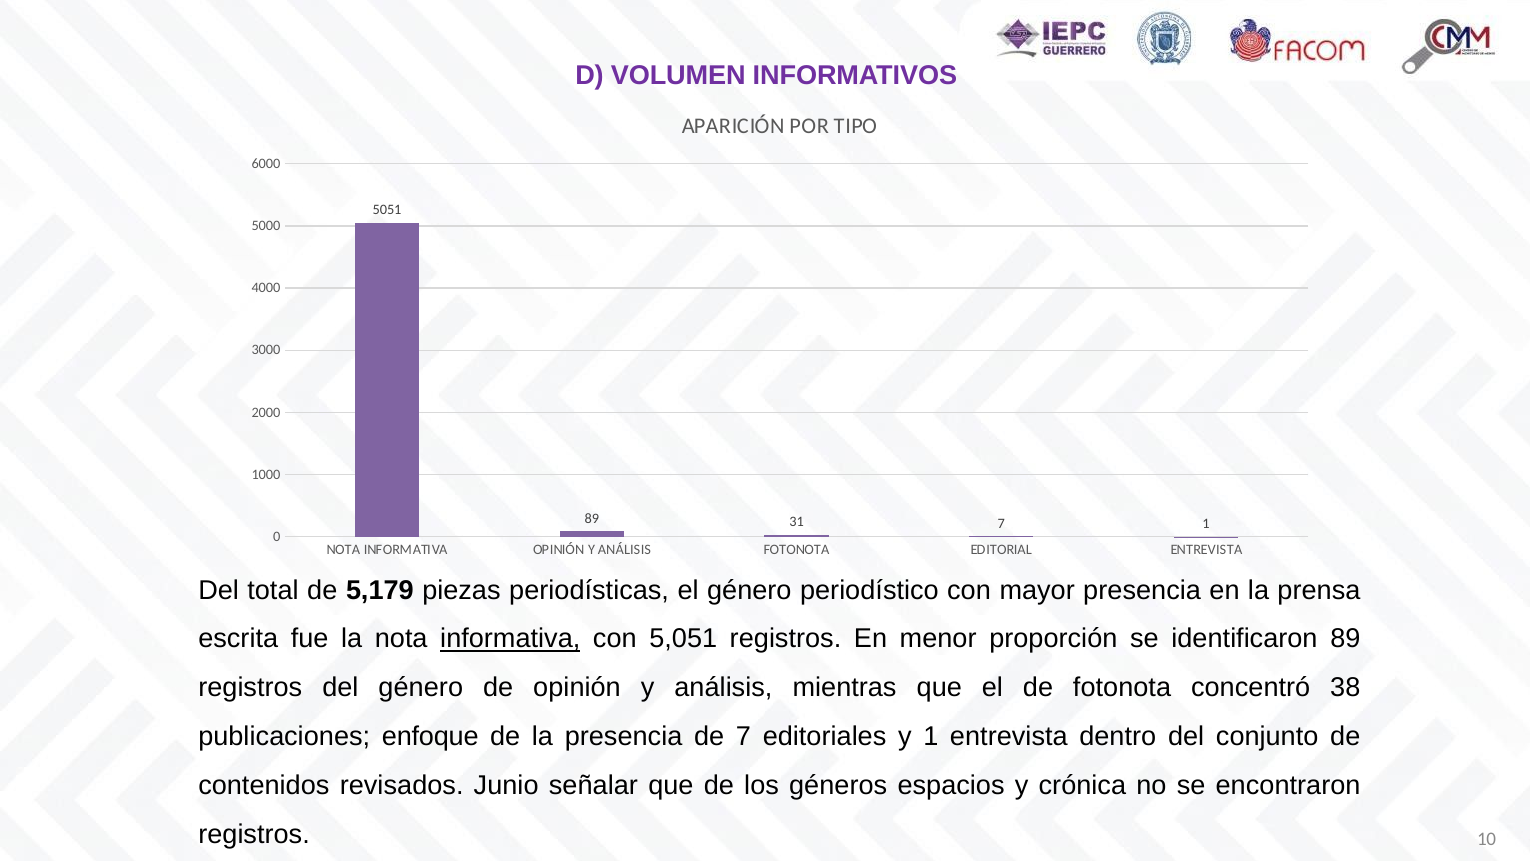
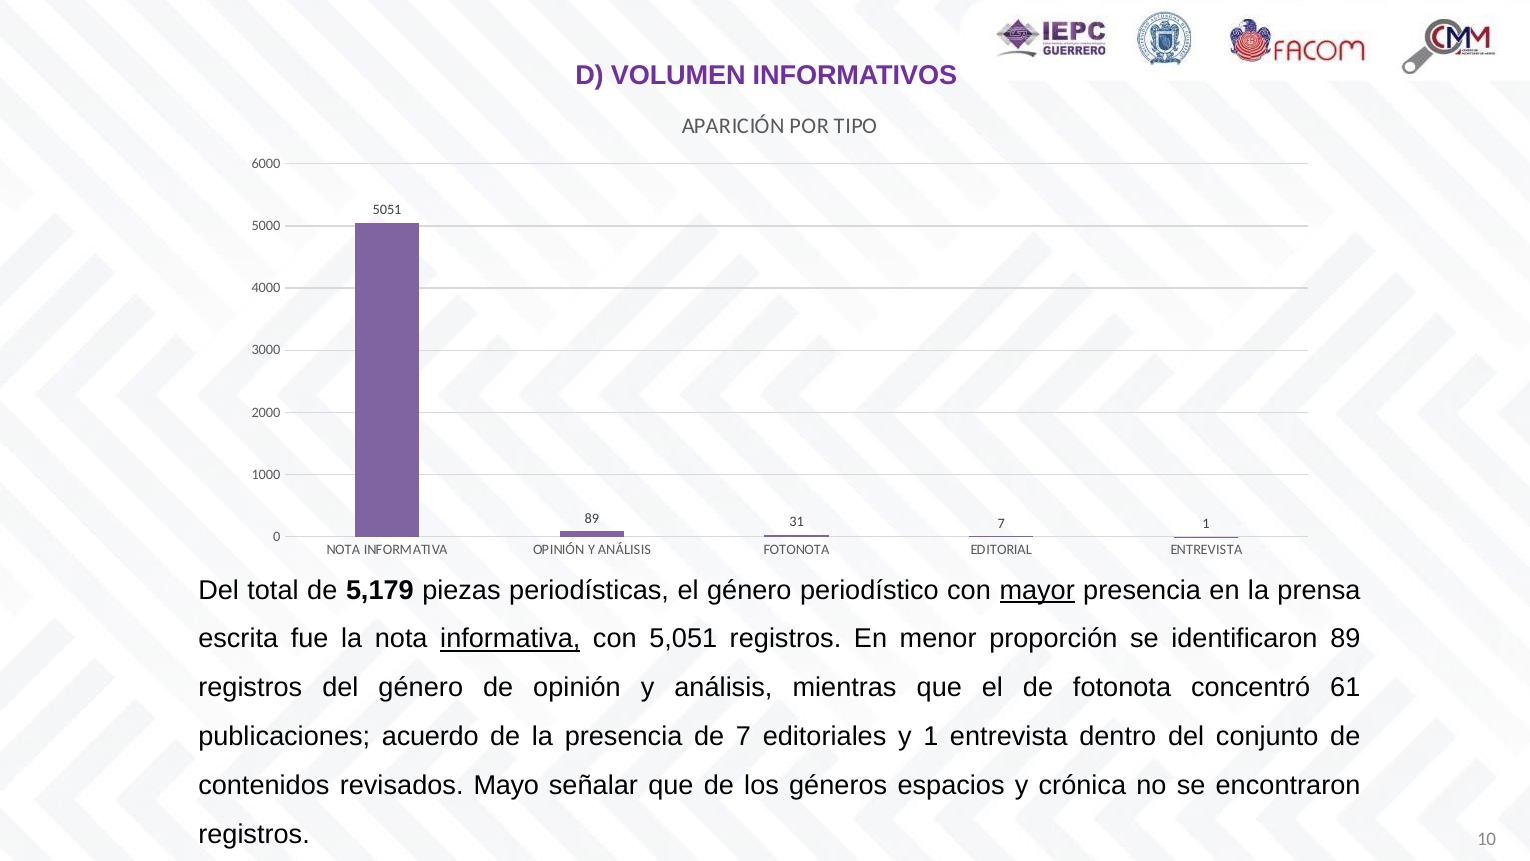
mayor underline: none -> present (1037, 590)
38: 38 -> 61 (1345, 688)
enfoque: enfoque -> acuerdo (430, 736)
Junio: Junio -> Mayo (506, 785)
